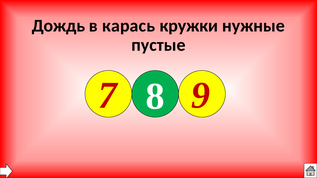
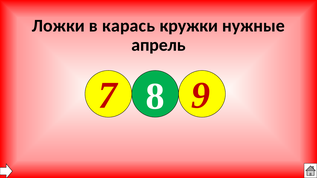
Дождь: Дождь -> Ложки (58, 26)
пустые: пустые -> апрель (159, 45)
